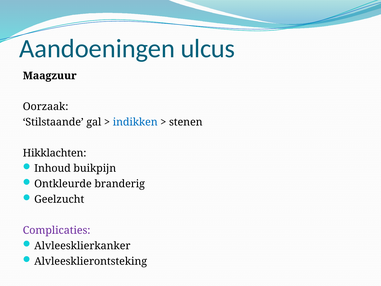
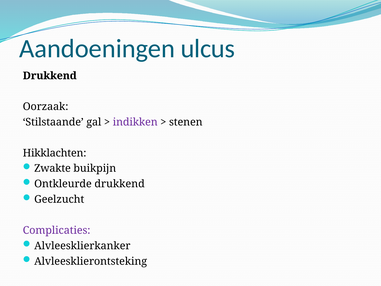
Maagzuur: Maagzuur -> Drukkend (50, 76)
indikken colour: blue -> purple (135, 122)
Inhoud: Inhoud -> Zwakte (52, 168)
Ontkleurde branderig: branderig -> drukkend (120, 184)
